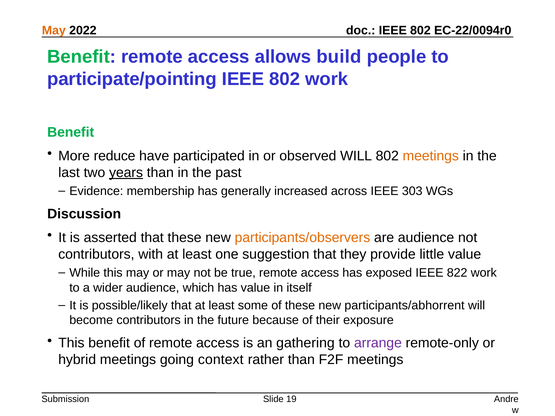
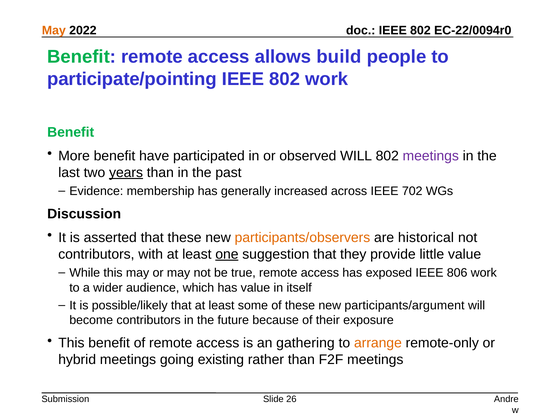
More reduce: reduce -> benefit (115, 156)
meetings colour: orange -> purple (431, 156)
303: 303 -> 702 (412, 191)
are audience: audience -> historical (426, 238)
one underline: none -> present (227, 254)
822: 822 -> 806 (457, 273)
participants/abhorrent: participants/abhorrent -> participants/argument (404, 306)
arrange colour: purple -> orange (378, 343)
context: context -> existing (221, 360)
19: 19 -> 26 (291, 399)
